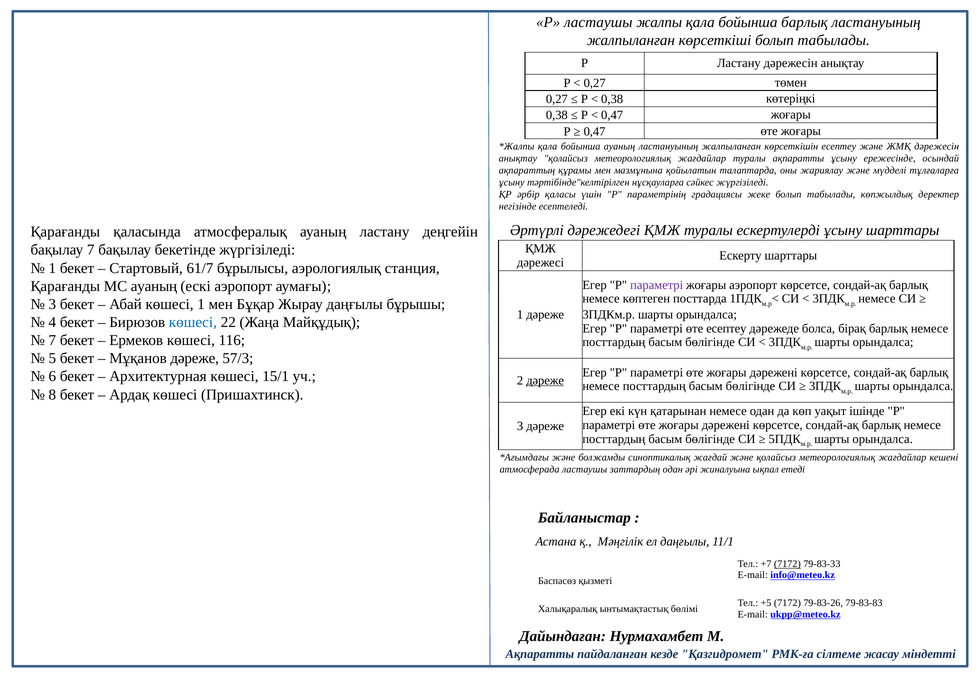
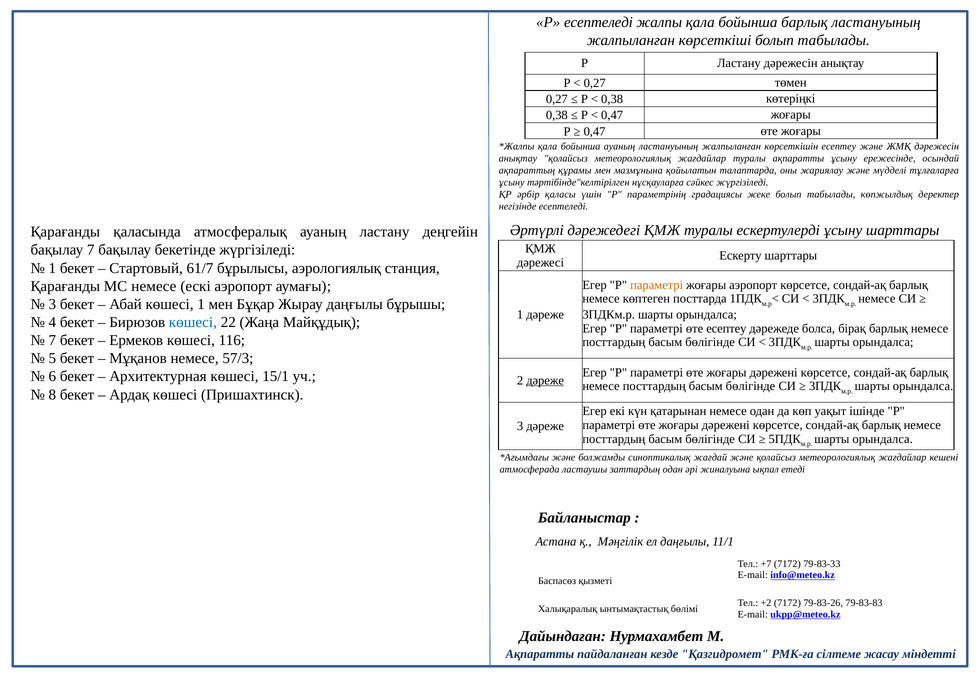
Р ластаушы: ластаушы -> есептеледі (598, 22)
МС ауаның: ауаның -> немесе (154, 286)
параметрі colour: purple -> orange (657, 285)
Мұқанов дәреже: дәреже -> немесе (195, 359)
7172 underline: present -> none (787, 564)
+5: +5 -> +2 (766, 604)
